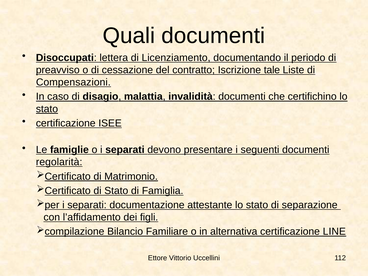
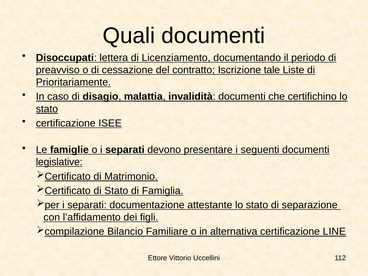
Compensazioni: Compensazioni -> Prioritariamente (73, 82)
regolarità: regolarità -> legislative (59, 162)
